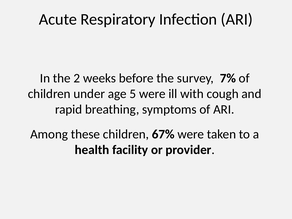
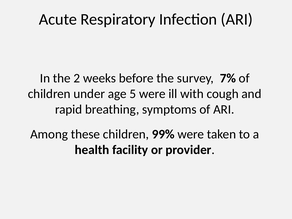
67%: 67% -> 99% (163, 134)
